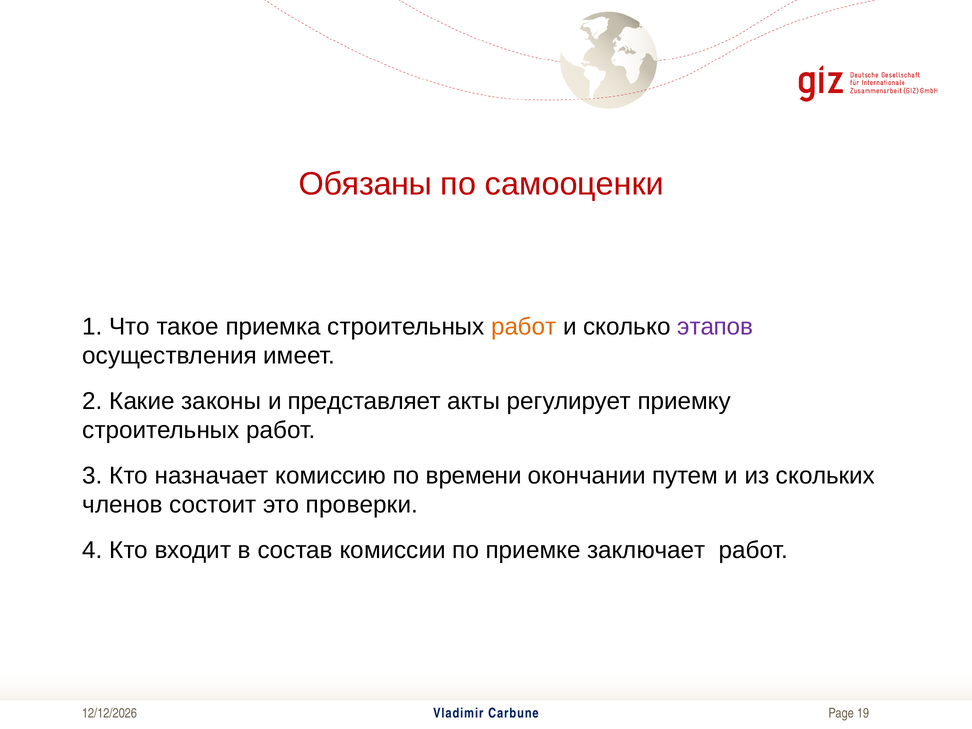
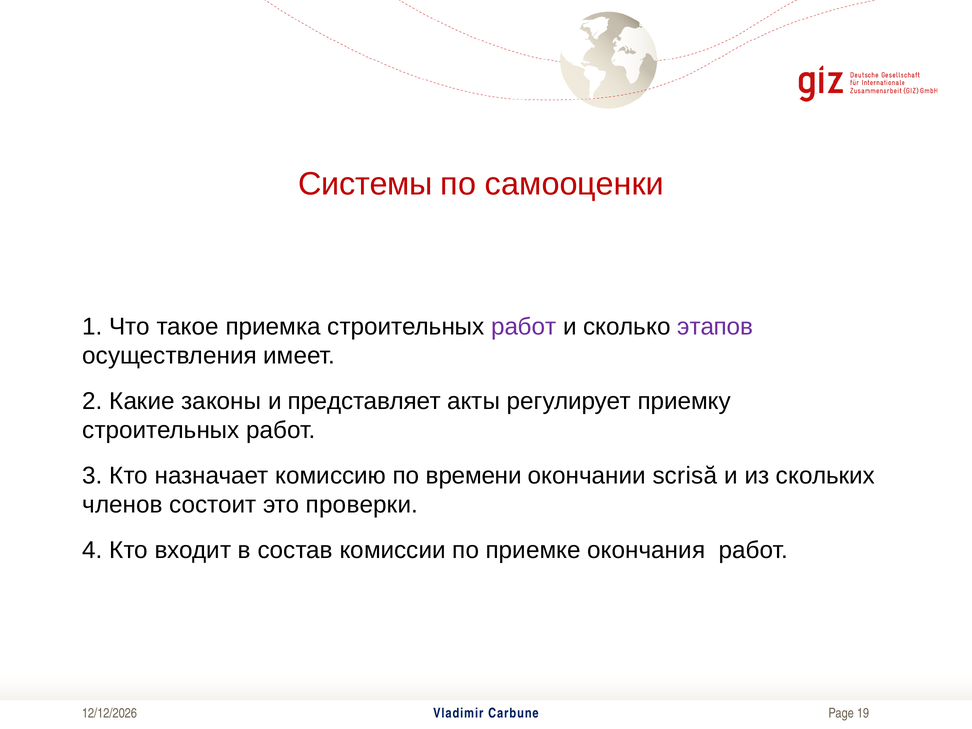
Обязаны: Обязаны -> Системы (365, 184)
работ colour: orange -> purple (524, 327)
путем: путем -> scrisă (685, 476)
заключает: заключает -> окончания (646, 550)
